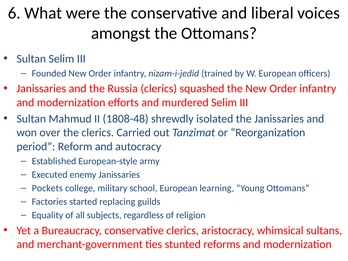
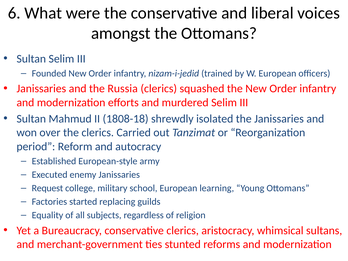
1808-48: 1808-48 -> 1808-18 (126, 119)
Pockets: Pockets -> Request (47, 188)
